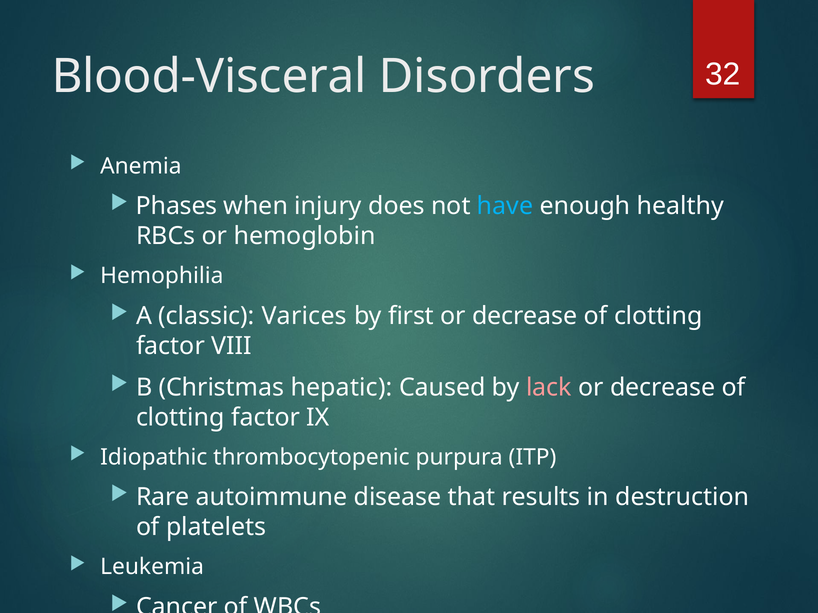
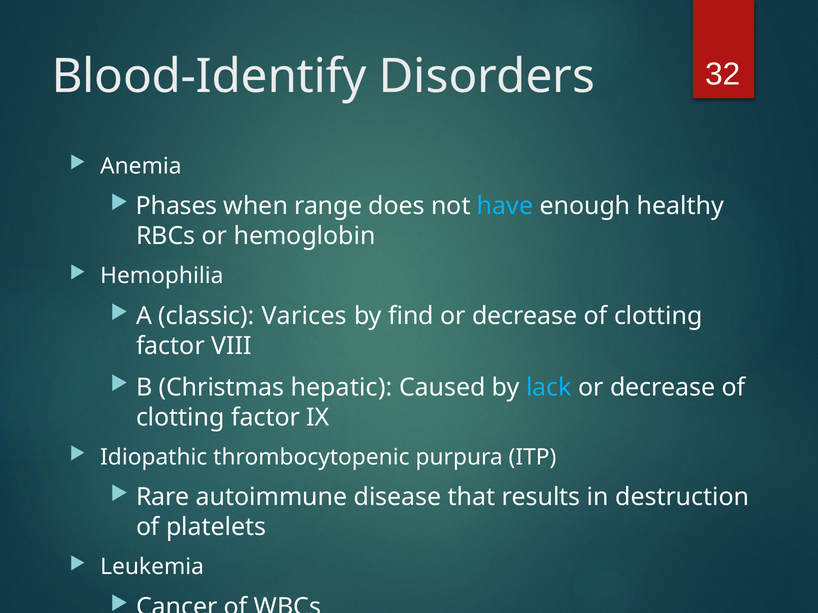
Blood-Visceral: Blood-Visceral -> Blood-Identify (209, 77)
injury: injury -> range (328, 206)
first: first -> find (411, 316)
lack colour: pink -> light blue (549, 388)
